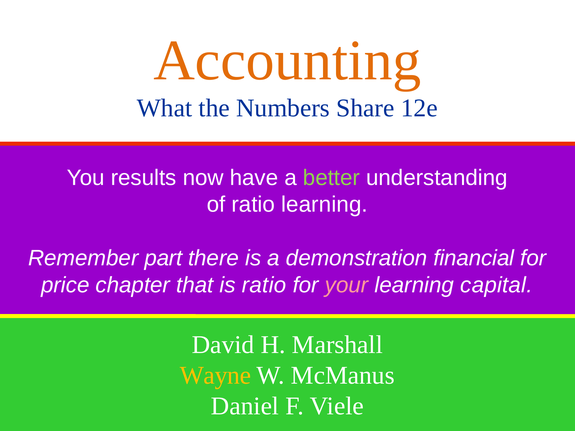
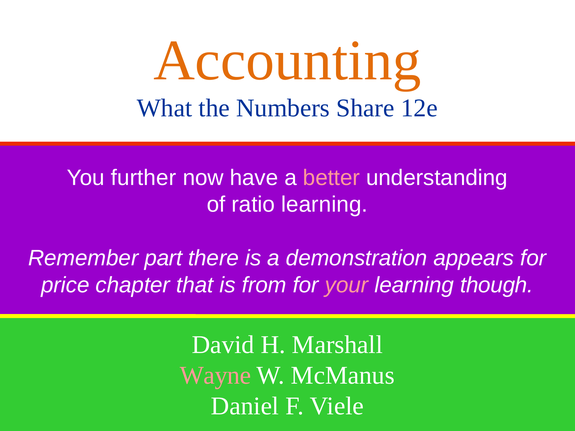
results: results -> further (144, 178)
better colour: light green -> pink (331, 178)
financial: financial -> appears (474, 258)
is ratio: ratio -> from (264, 285)
capital: capital -> though (497, 285)
Wayne colour: yellow -> pink (215, 376)
